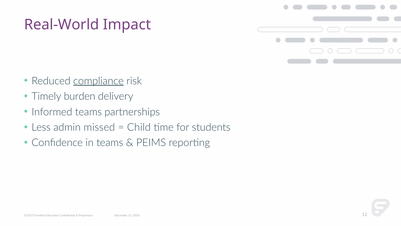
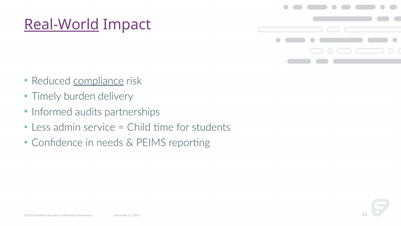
Real-World underline: none -> present (62, 25)
Informed teams: teams -> audits (88, 112)
missed: missed -> service (99, 127)
in teams: teams -> needs (110, 143)
